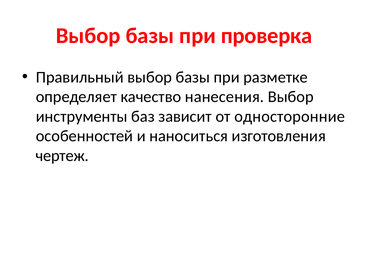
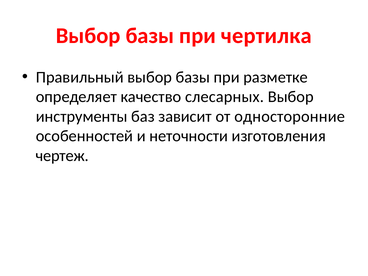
проверка: проверка -> чертилка (266, 36)
нанесения: нанесения -> слесарных (225, 97)
наноситься: наноситься -> неточности (189, 136)
